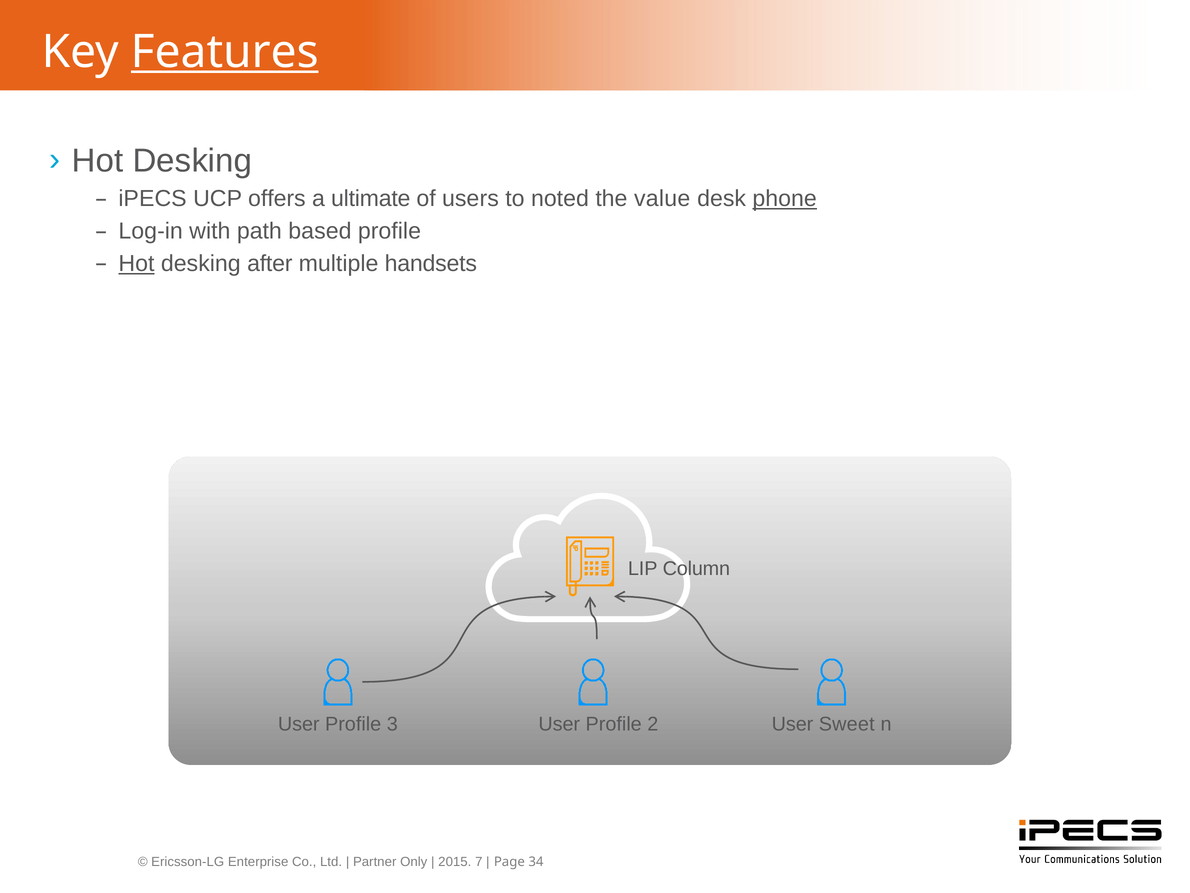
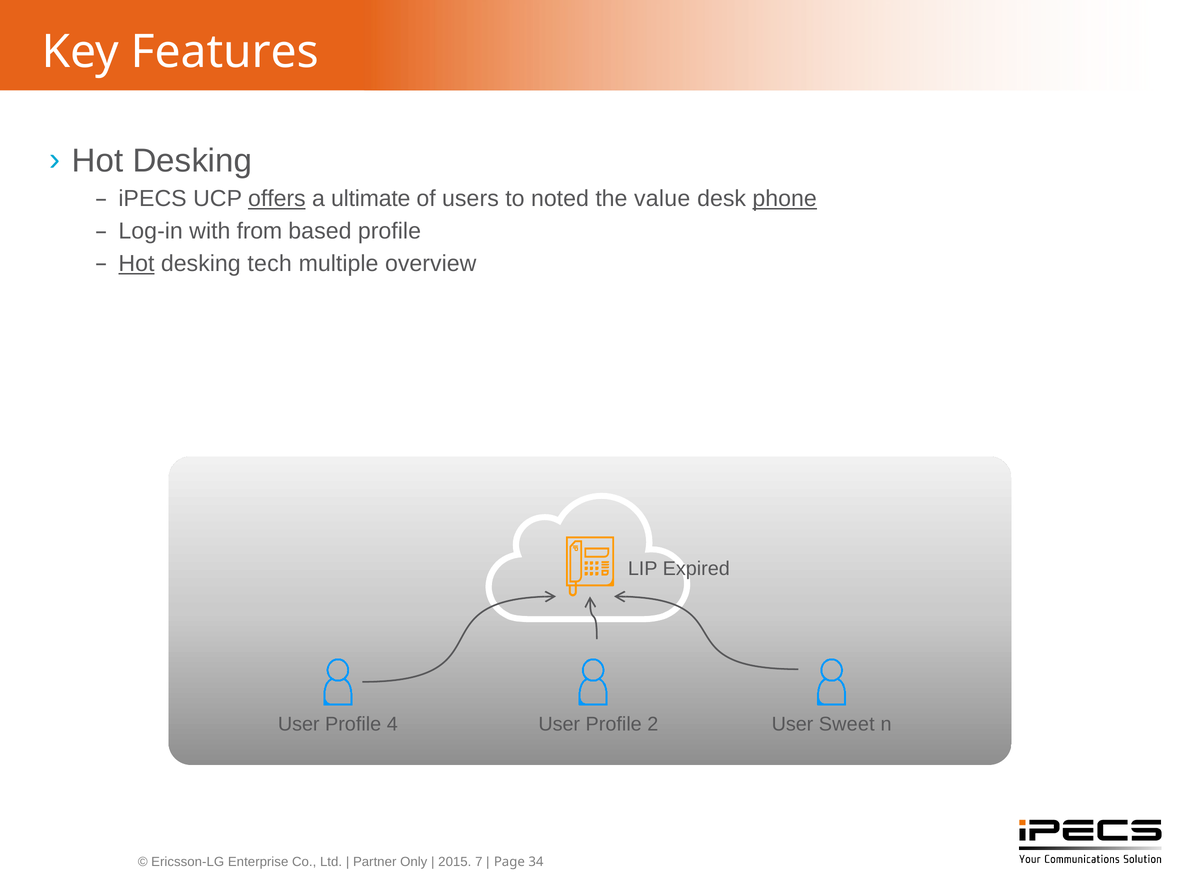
Features underline: present -> none (225, 52)
offers underline: none -> present (277, 199)
path: path -> from (259, 231)
after: after -> tech (270, 263)
handsets: handsets -> overview (431, 263)
Column: Column -> Expired (696, 568)
3: 3 -> 4 (392, 724)
